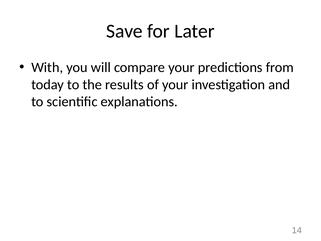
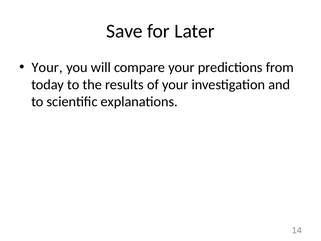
With: With -> Your (47, 67)
